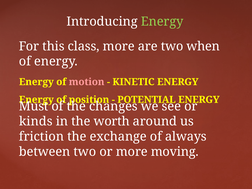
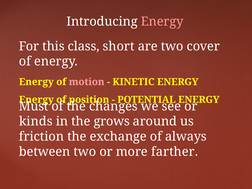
Energy colour: light green -> pink (162, 21)
class more: more -> short (119, 46)
when: when -> cover (203, 46)
worth: worth -> grows (112, 121)
moving: moving -> farther (175, 152)
